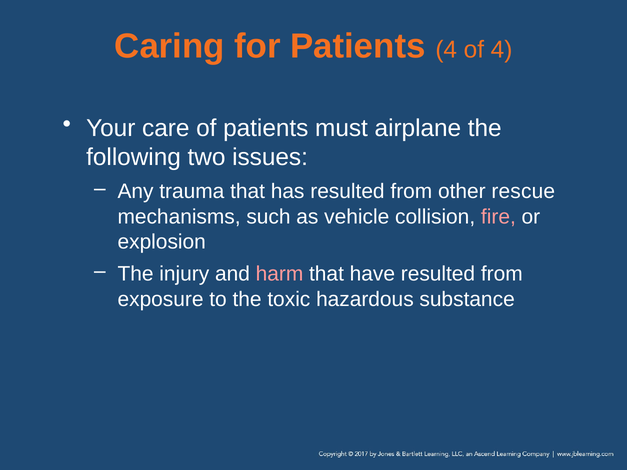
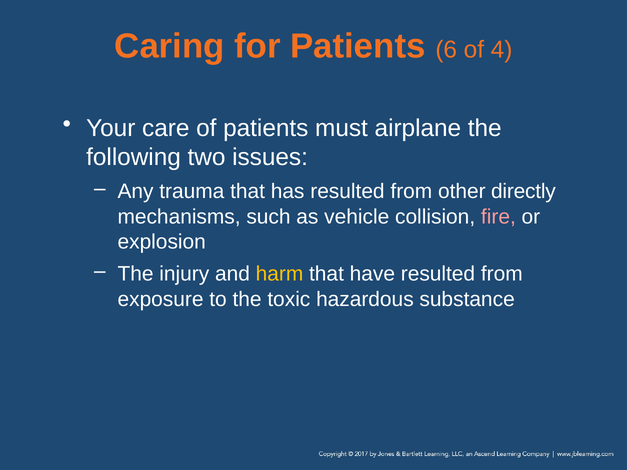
Patients 4: 4 -> 6 (446, 50)
rescue: rescue -> directly (523, 192)
harm colour: pink -> yellow (279, 274)
